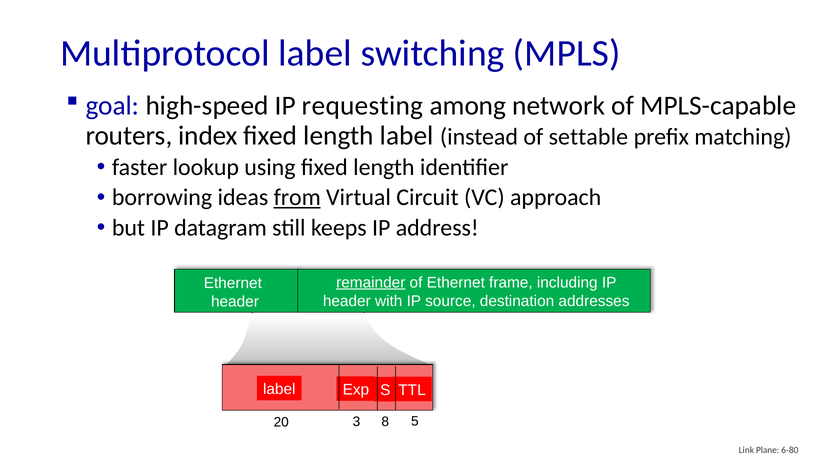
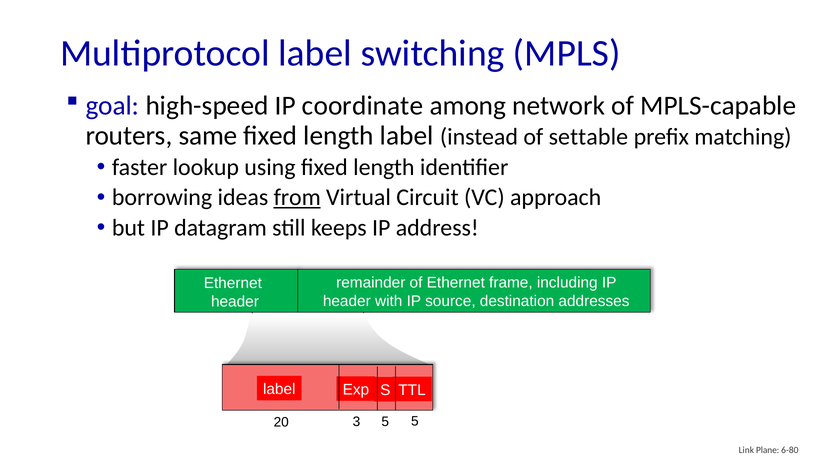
requesting: requesting -> coordinate (363, 106)
index: index -> same (208, 135)
remainder underline: present -> none (371, 282)
3 8: 8 -> 5 (385, 422)
